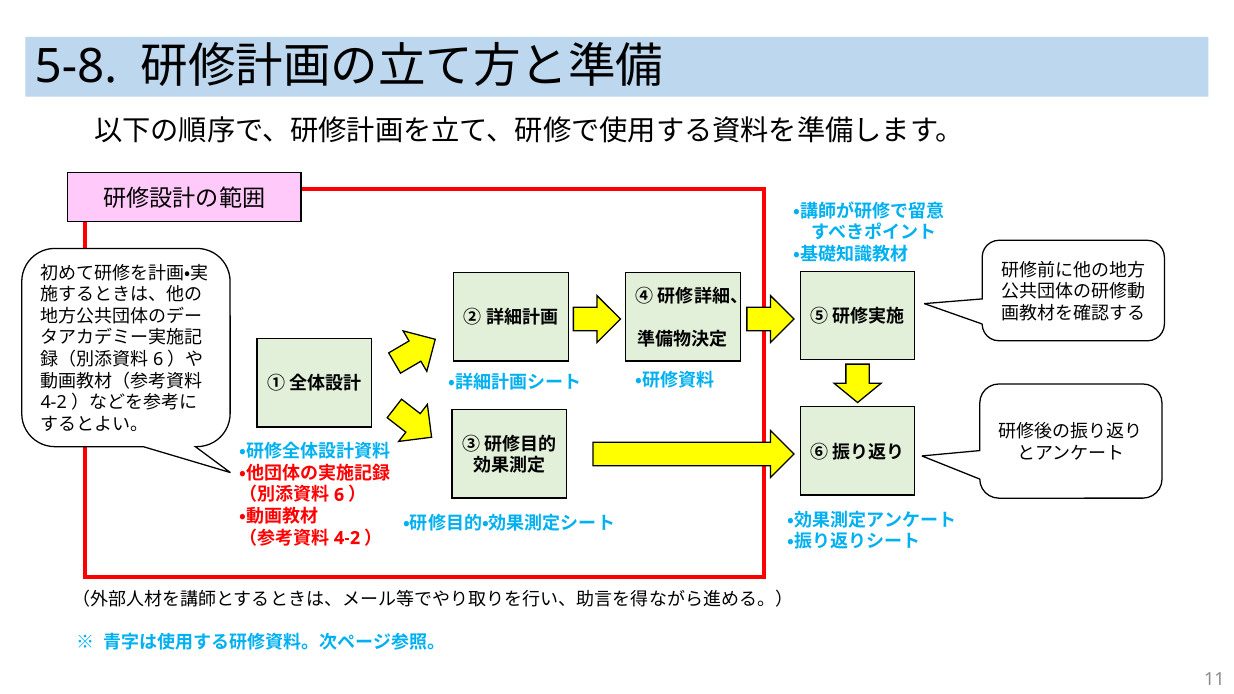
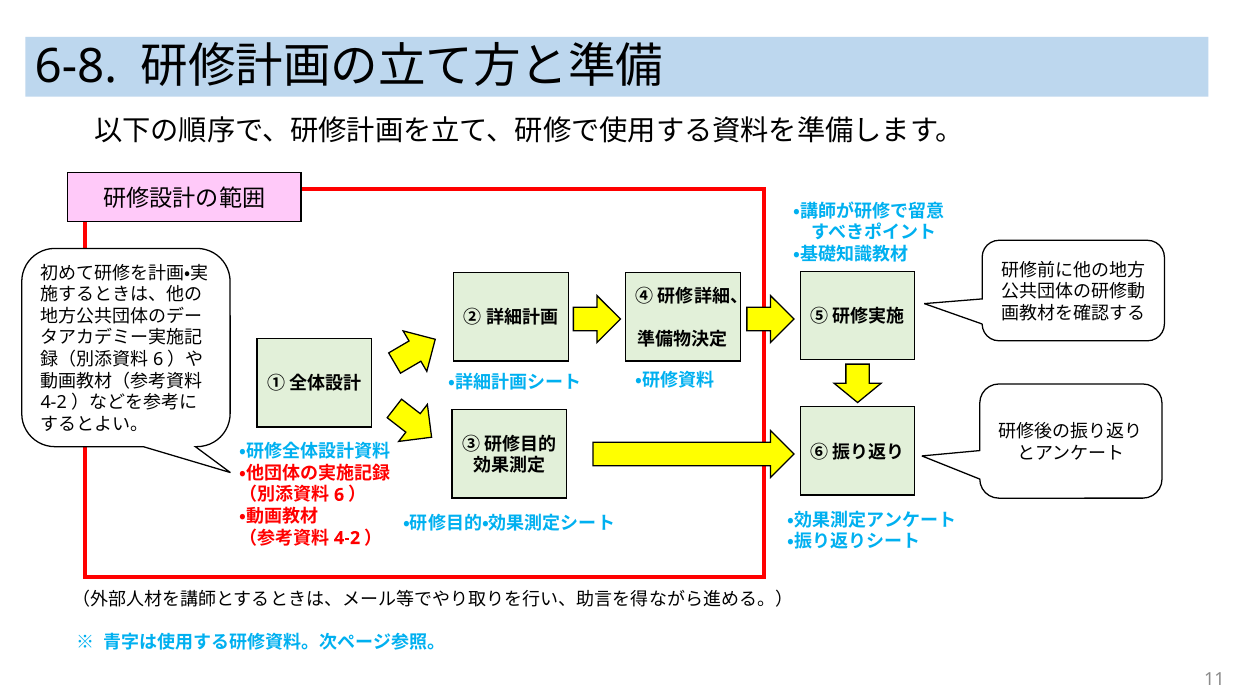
5-8: 5-8 -> 6-8 (76, 67)
